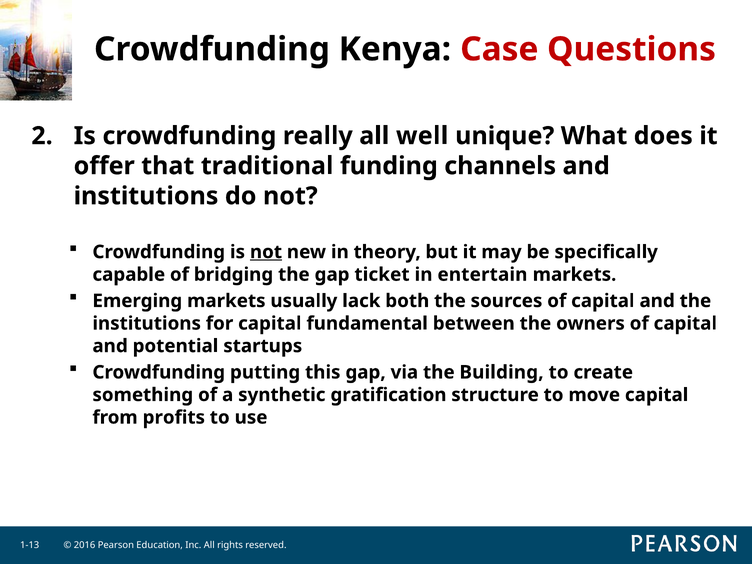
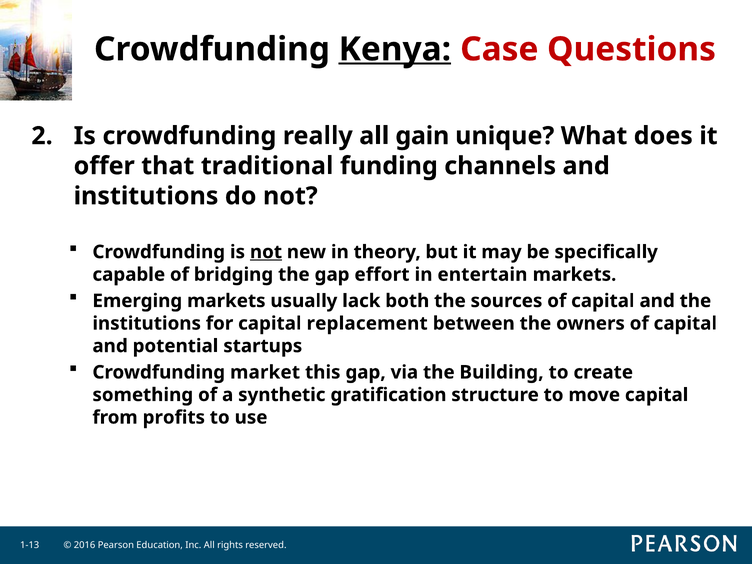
Kenya underline: none -> present (395, 49)
well: well -> gain (422, 136)
ticket: ticket -> effort (382, 275)
fundamental: fundamental -> replacement (367, 323)
putting: putting -> market (265, 372)
